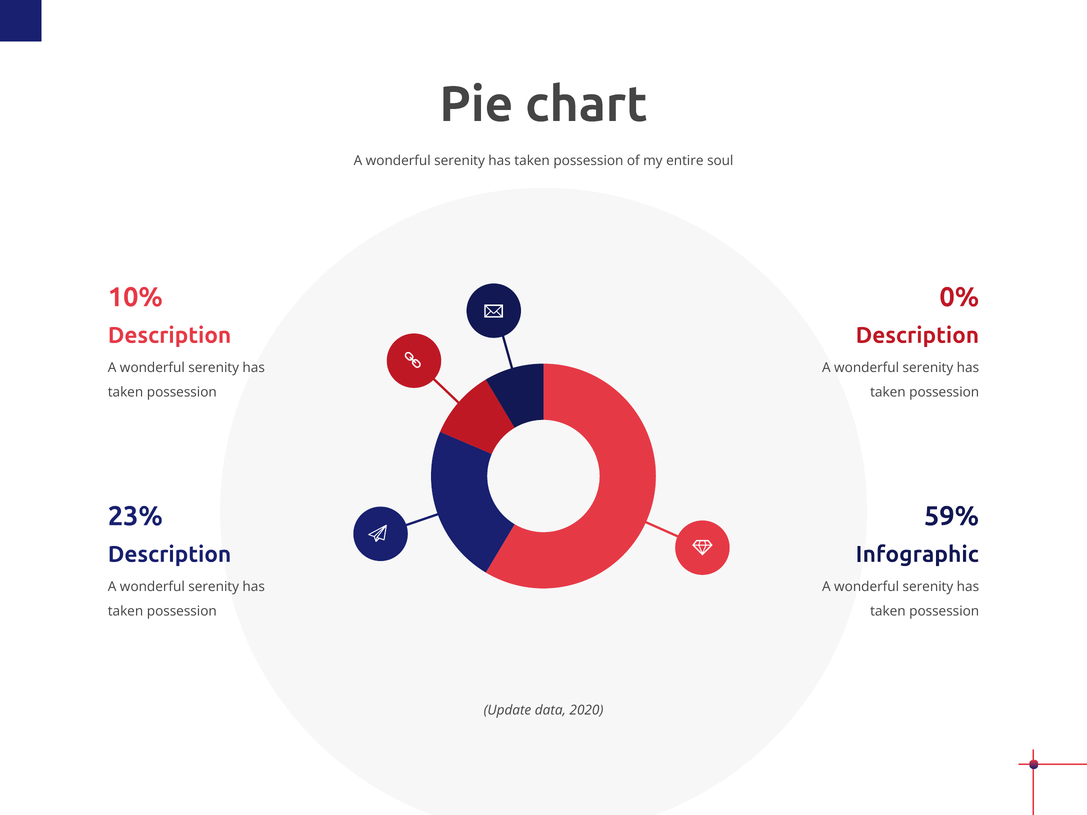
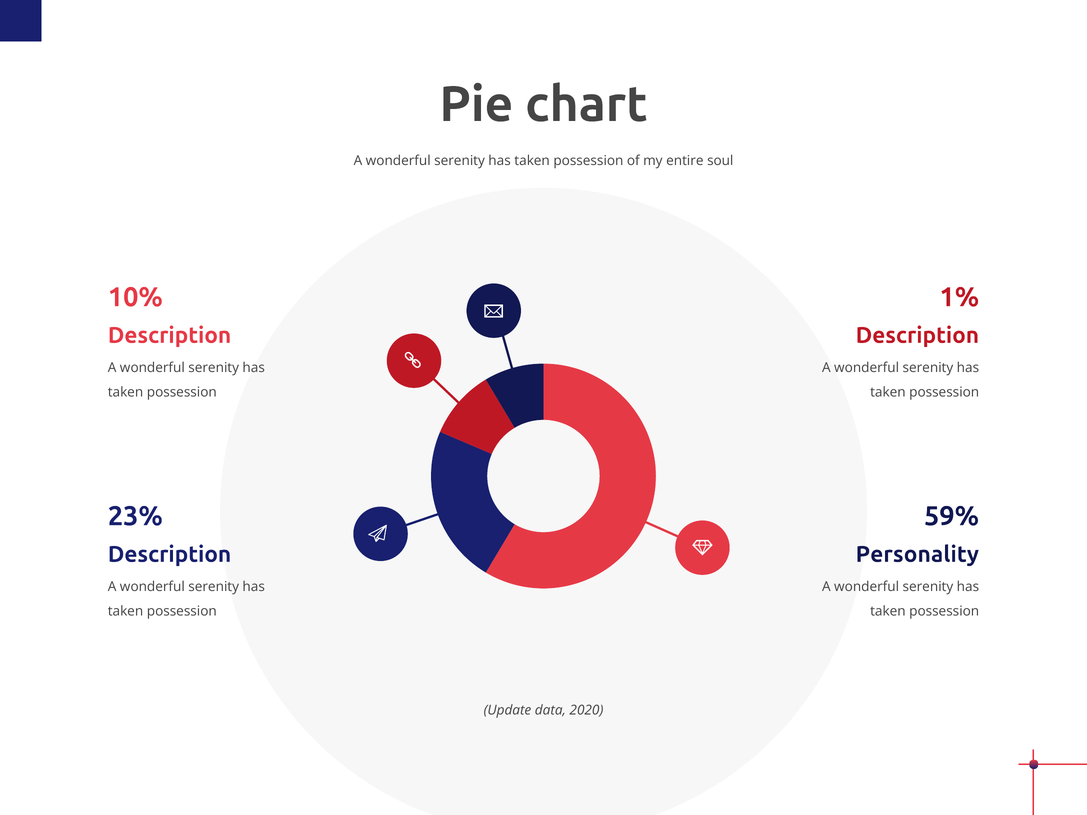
0%: 0% -> 1% (959, 297)
Infographic: Infographic -> Personality (917, 555)
